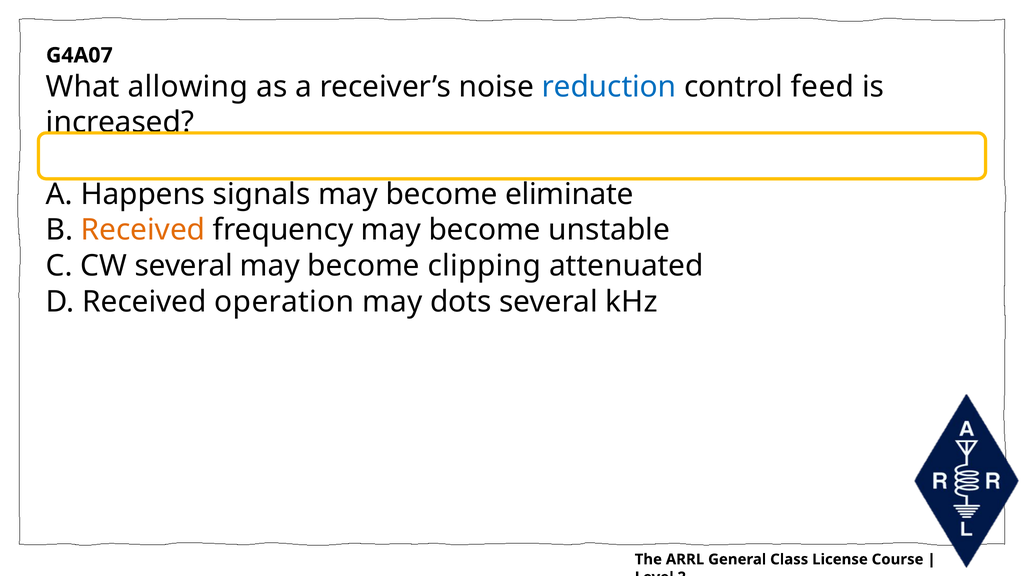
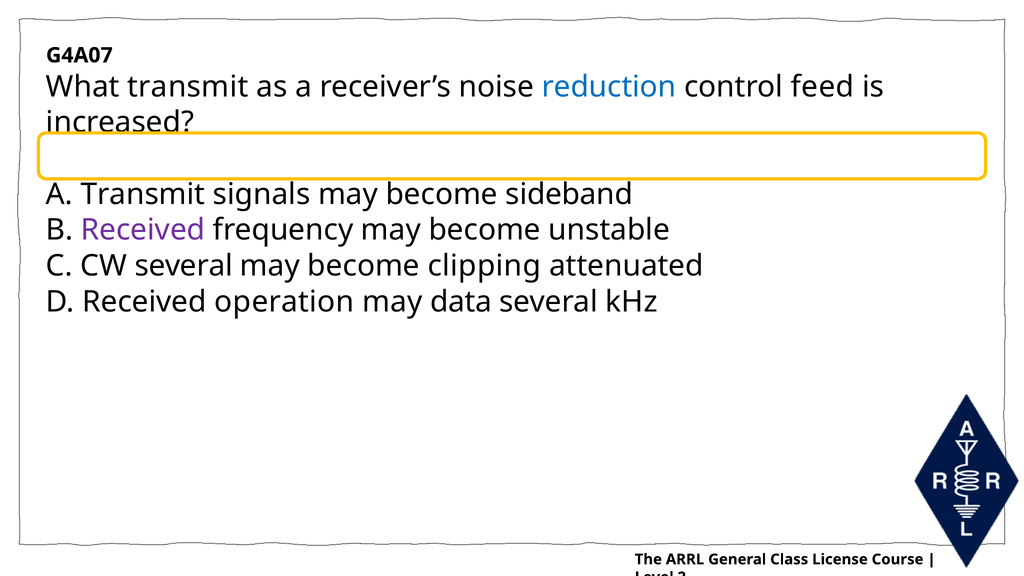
What allowing: allowing -> transmit (188, 87)
A Happens: Happens -> Transmit (143, 194)
eliminate: eliminate -> sideband (569, 194)
Received colour: orange -> purple (143, 230)
dots: dots -> data (461, 302)
